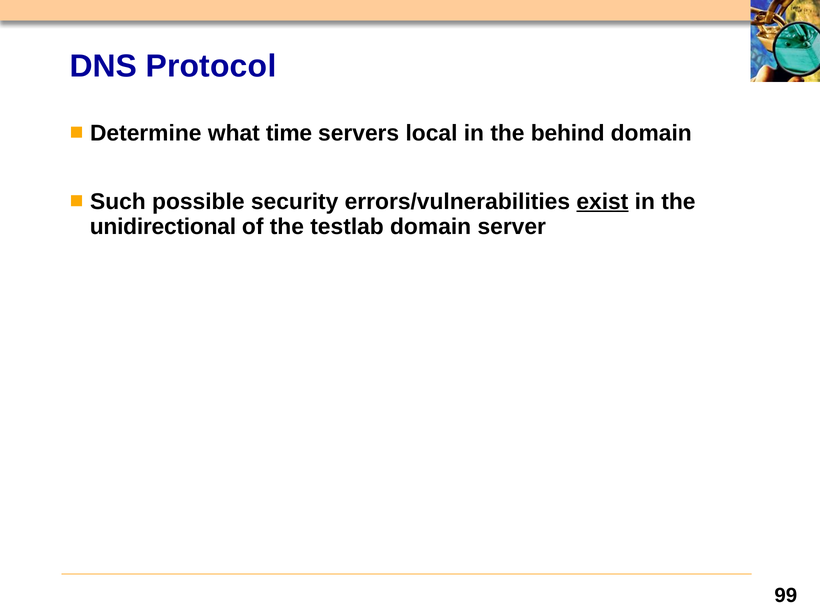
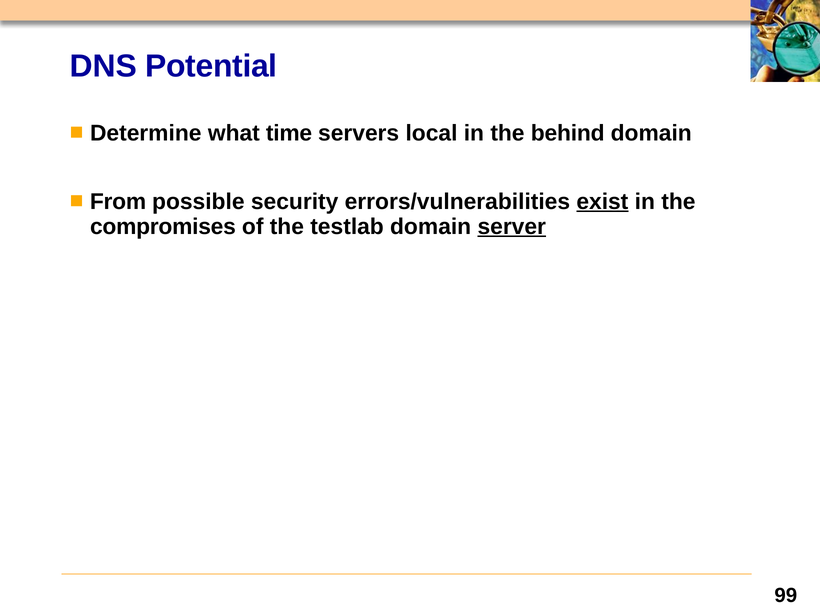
Protocol: Protocol -> Potential (211, 66)
Such: Such -> From (118, 202)
unidirectional: unidirectional -> compromises (163, 227)
server underline: none -> present (512, 227)
